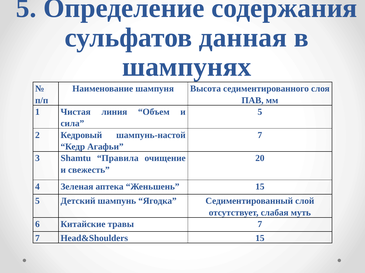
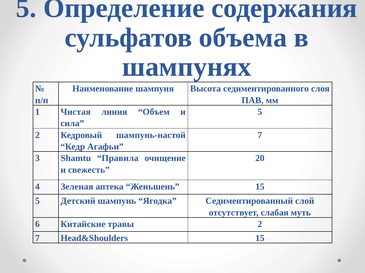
данная: данная -> объема (243, 38)
травы 7: 7 -> 2 (260, 225)
